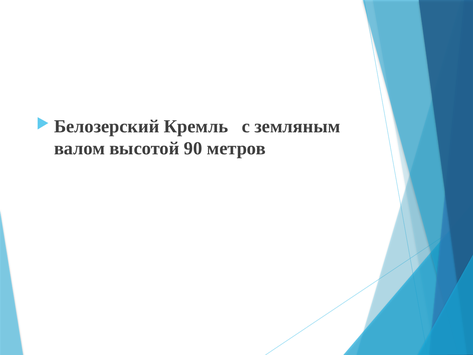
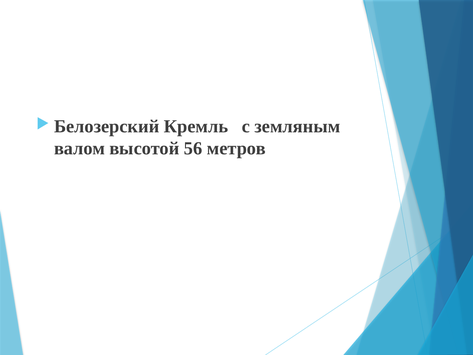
90: 90 -> 56 (193, 148)
